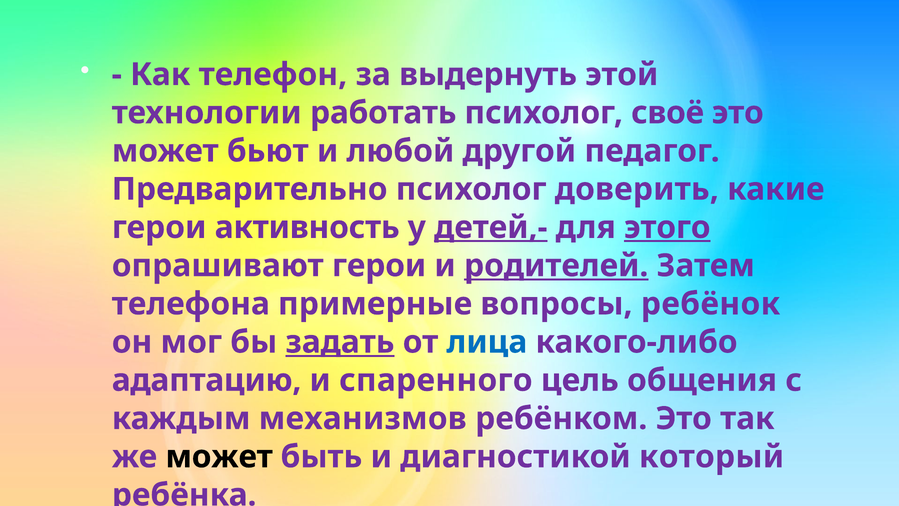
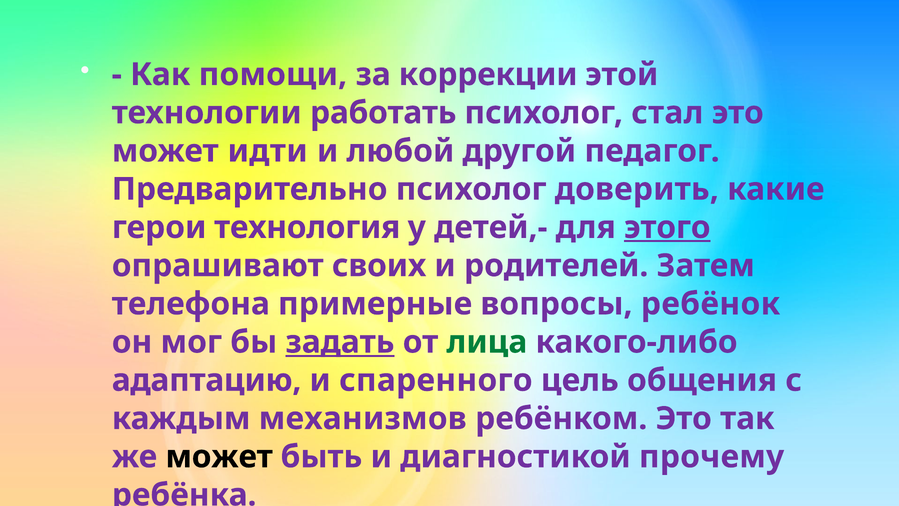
телефон: телефон -> помощи (273, 75)
выдернуть: выдернуть -> коррекции (488, 75)
своё: своё -> стал (667, 113)
бьют: бьют -> идти (268, 151)
активность: активность -> технология (307, 227)
детей,- underline: present -> none (491, 227)
опрашивают герои: герои -> своих (379, 266)
родителей underline: present -> none (556, 266)
лица colour: blue -> green (487, 342)
который: который -> прочему (712, 457)
